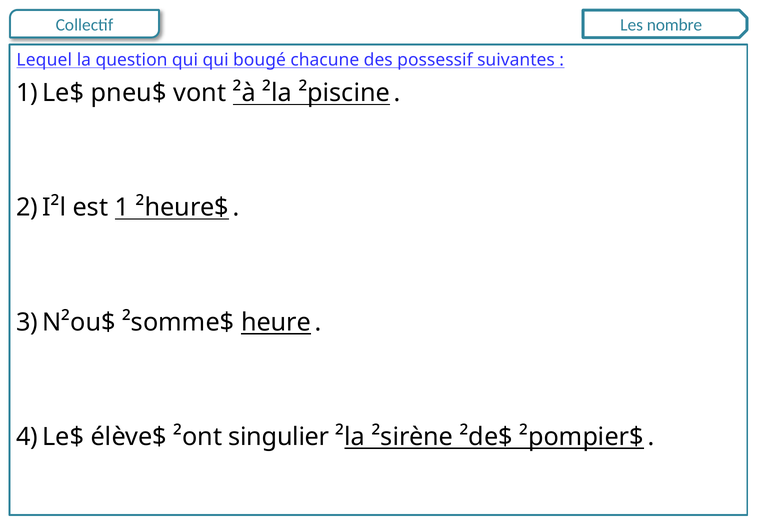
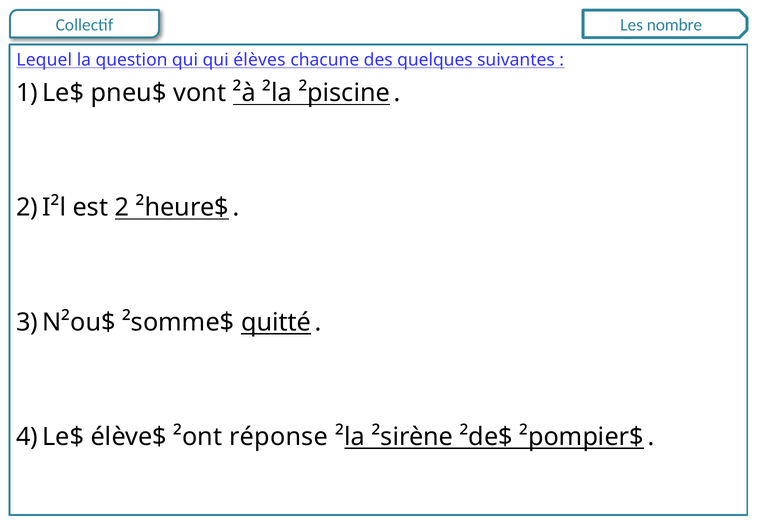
bougé: bougé -> élèves (259, 60)
possessif: possessif -> quelques (435, 60)
1: 1 -> 2 (122, 208)
heure: heure -> quitté (276, 322)
singulier: singulier -> réponse (279, 437)
